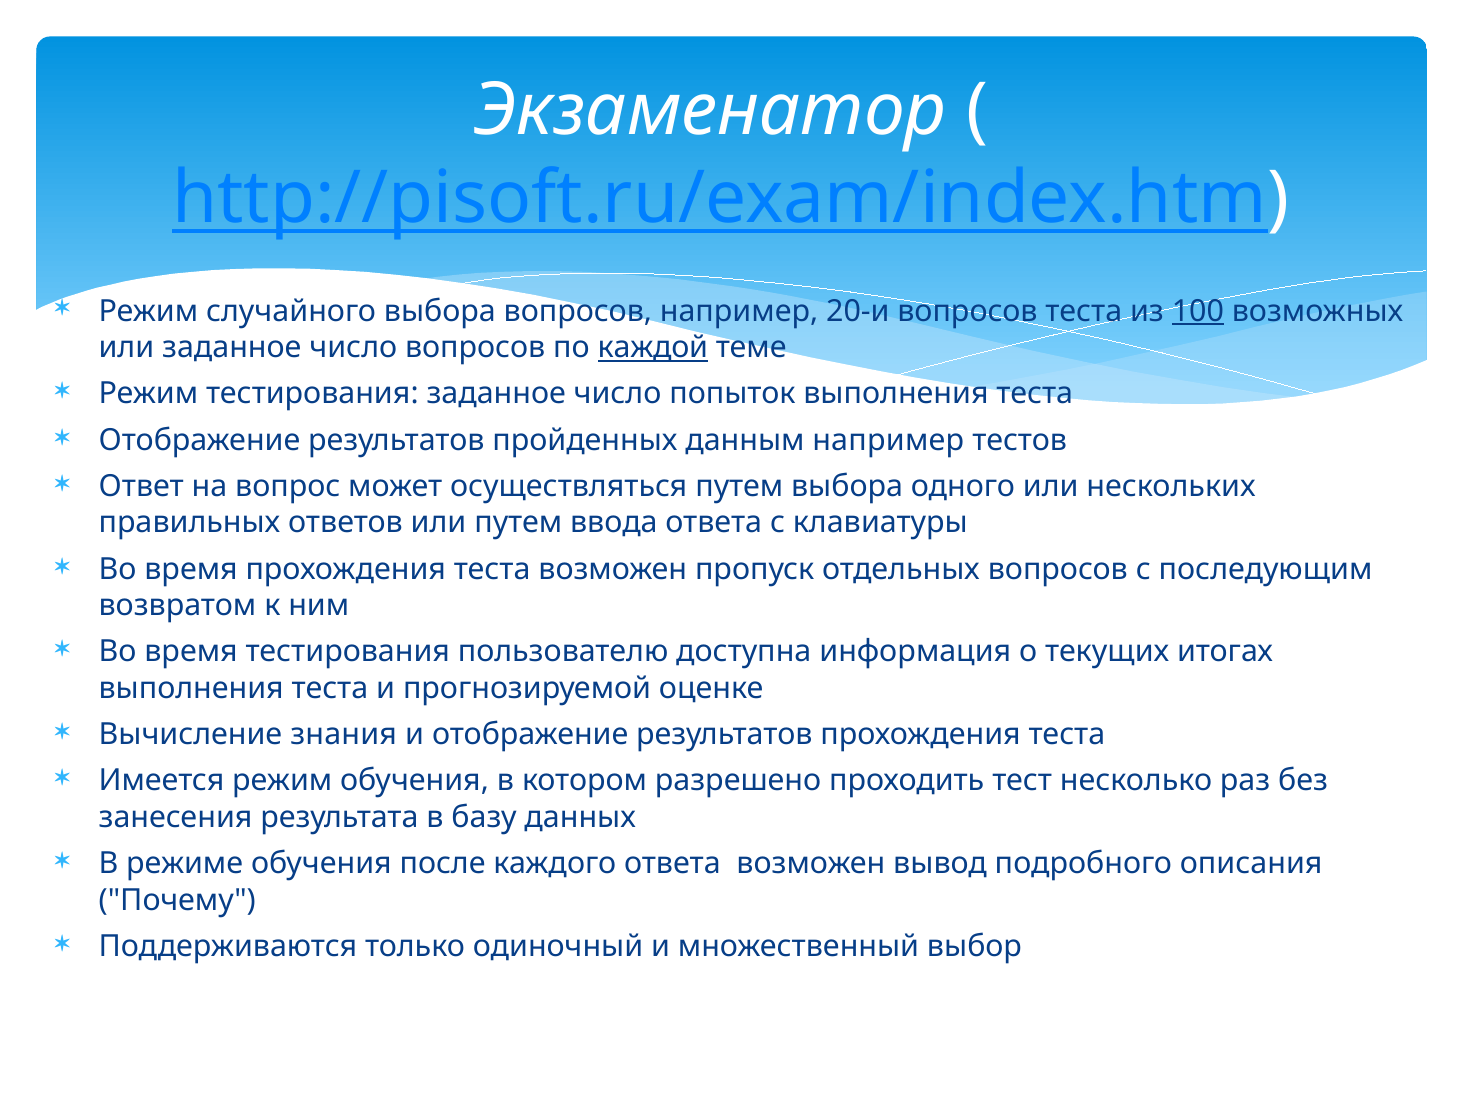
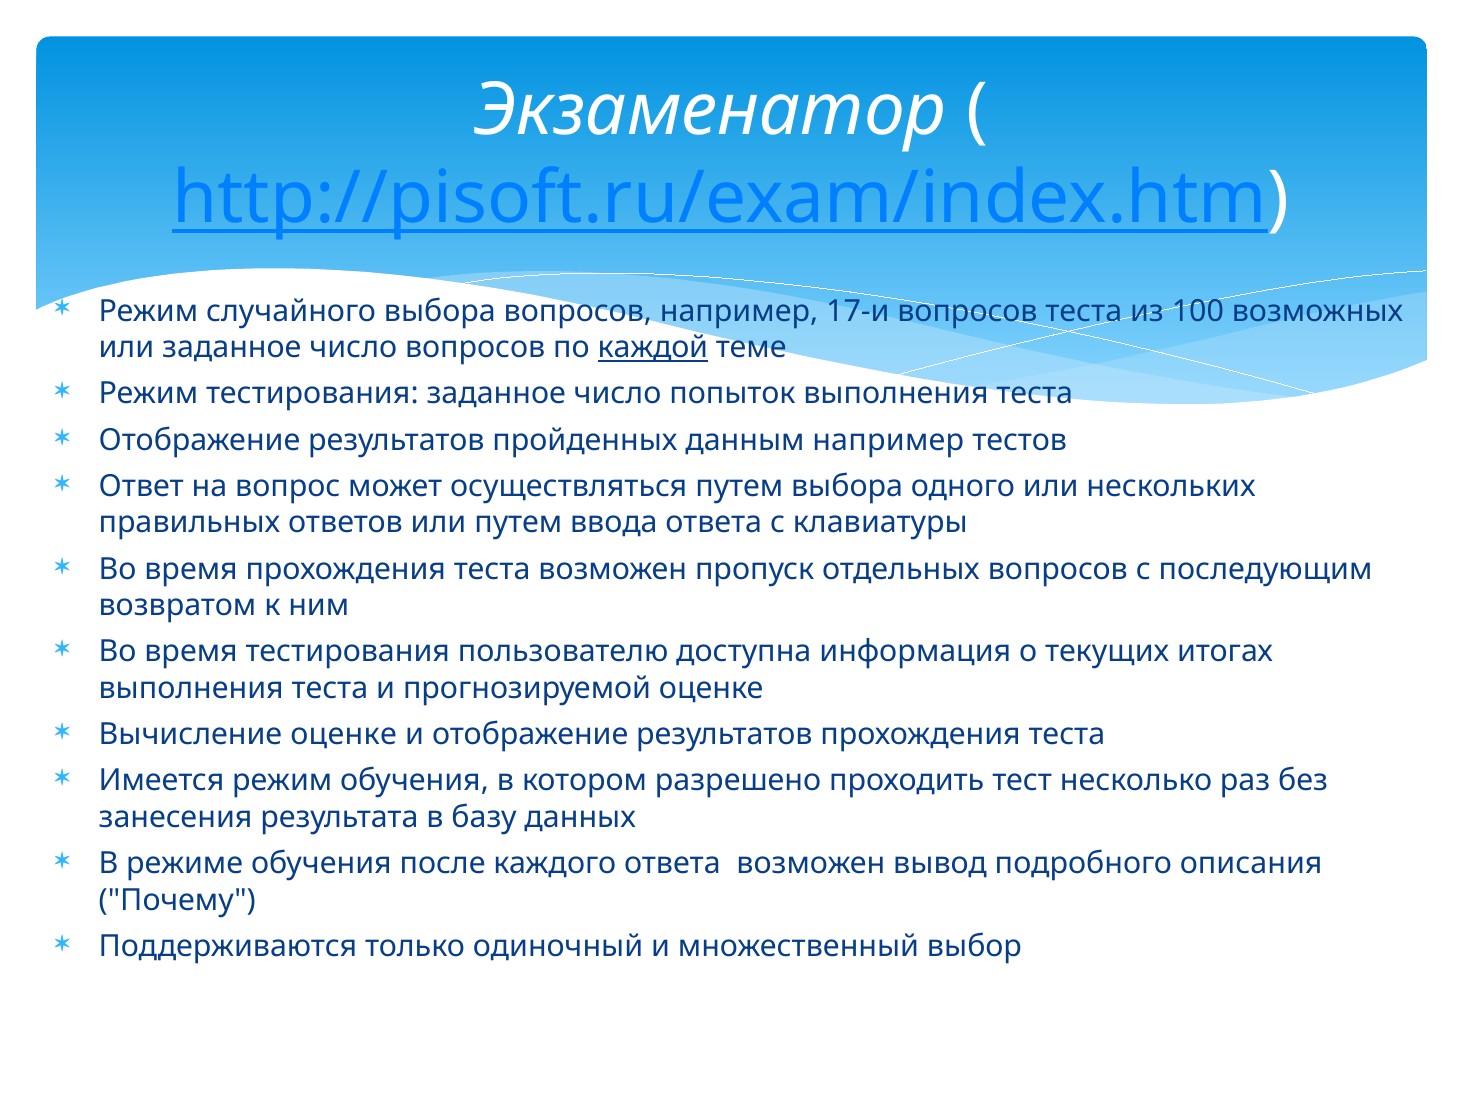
20-и: 20-и -> 17-и (858, 311)
100 underline: present -> none (1198, 311)
Вычисление знания: знания -> оценке (344, 735)
